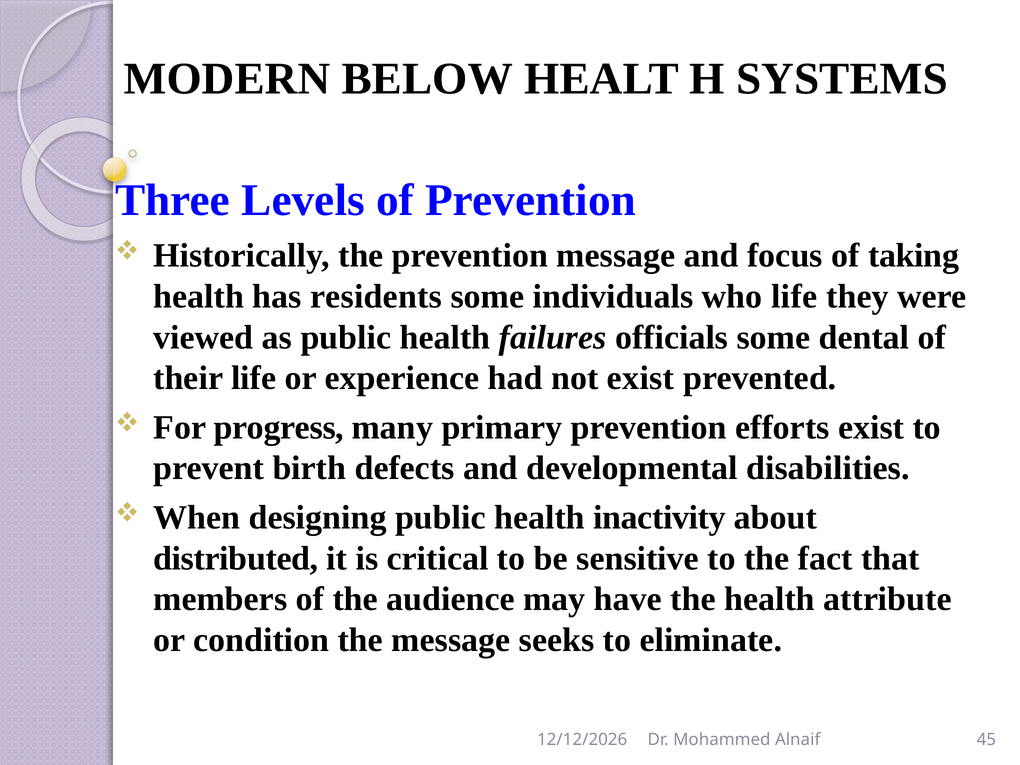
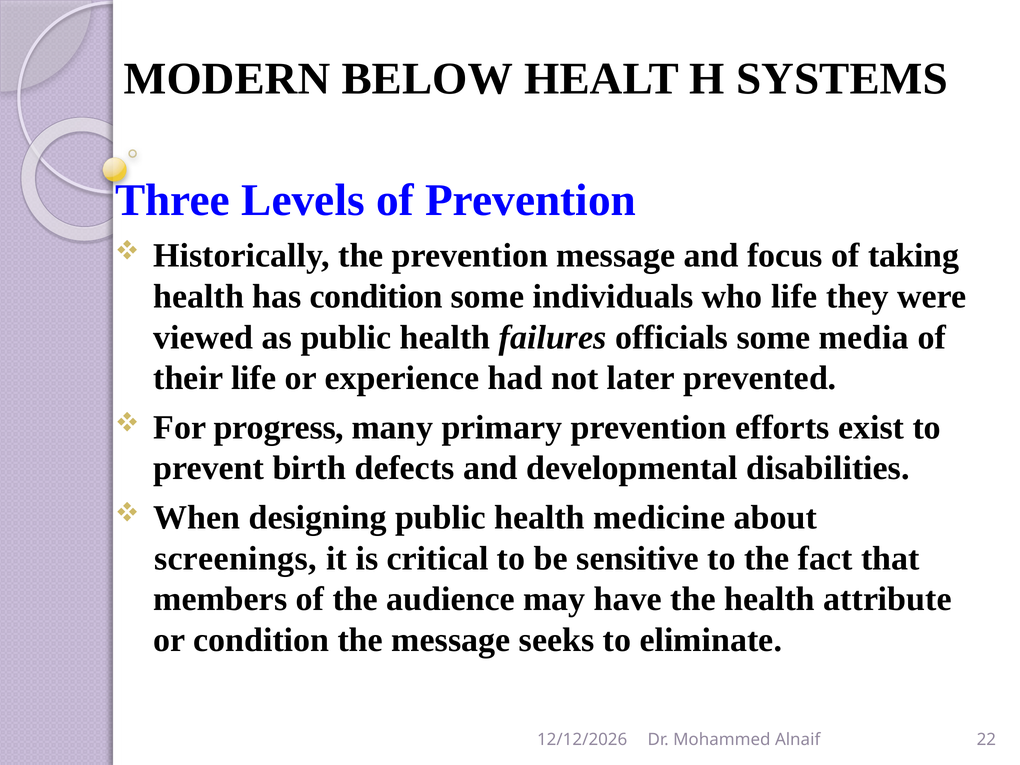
has residents: residents -> condition (376, 297)
dental: dental -> media (864, 337)
not exist: exist -> later (641, 378)
inactivity: inactivity -> medicine (659, 518)
distributed: distributed -> screenings (235, 558)
45: 45 -> 22 (986, 740)
